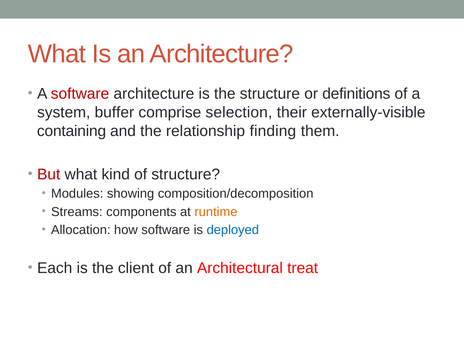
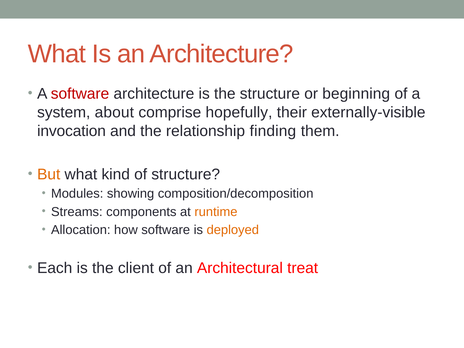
definitions: definitions -> beginning (356, 94)
buffer: buffer -> about (114, 112)
selection: selection -> hopefully (239, 112)
containing: containing -> invocation (72, 131)
But colour: red -> orange (49, 174)
deployed colour: blue -> orange (233, 230)
